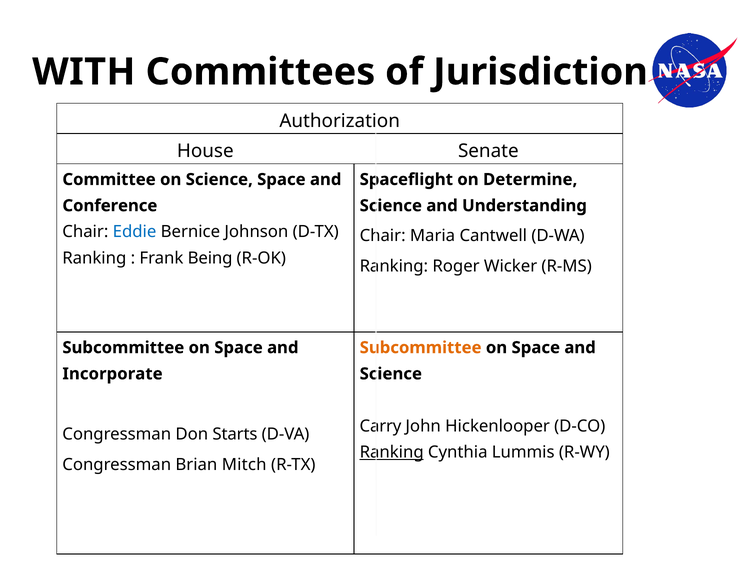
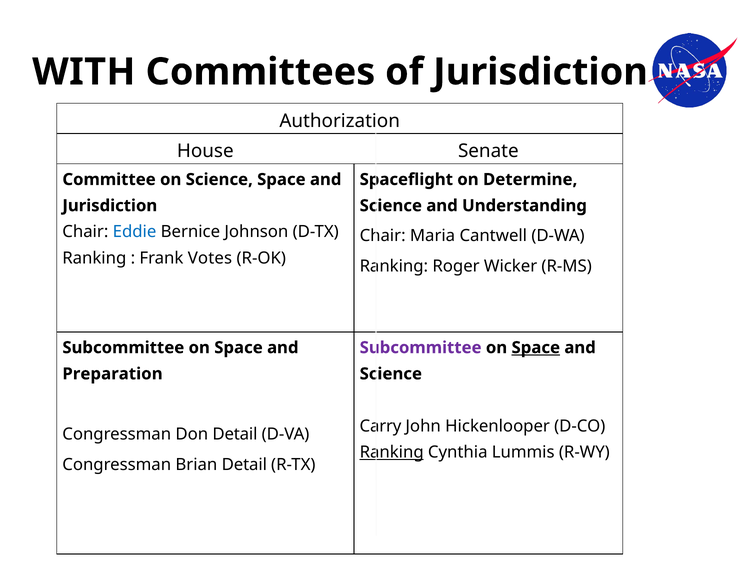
Conference: Conference -> Jurisdiction (110, 206)
Being: Being -> Votes (210, 258)
Subcommittee colour: orange -> purple (421, 348)
Space underline: none -> present (536, 348)
Incorporate: Incorporate -> Preparation (112, 374)
Don Starts: Starts -> Detail (235, 434)
Brian Mitch: Mitch -> Detail (244, 465)
